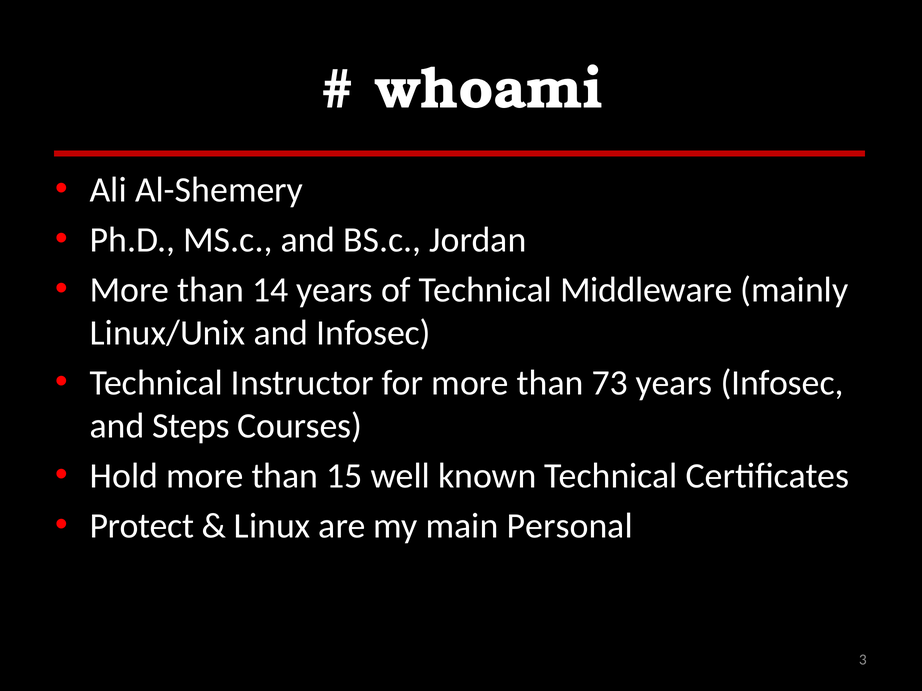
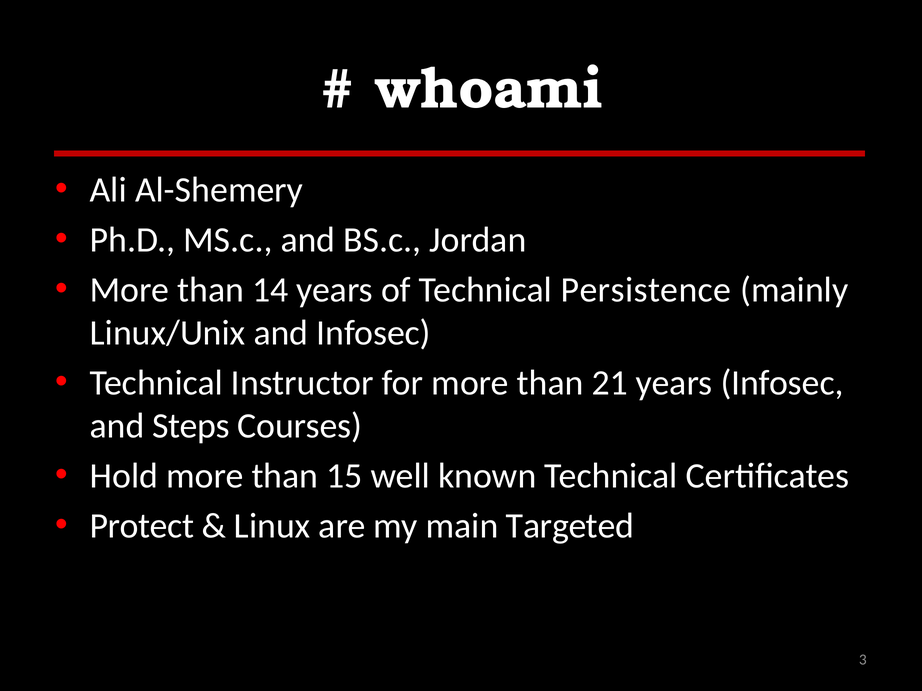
Middleware: Middleware -> Persistence (646, 290)
73: 73 -> 21 (610, 383)
Personal: Personal -> Targeted (570, 526)
